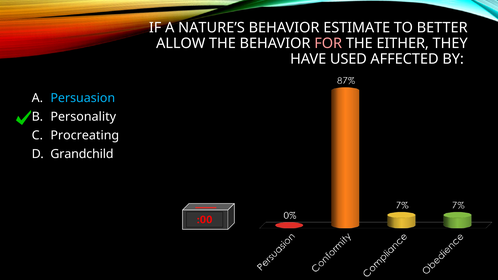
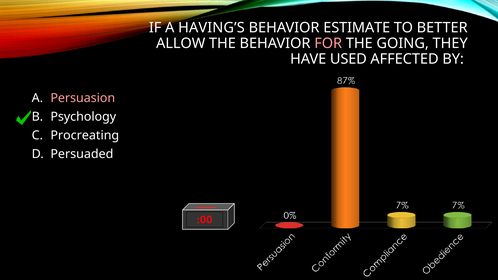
NATURE’S: NATURE’S -> HAVING’S (211, 28)
EITHER: EITHER -> GOING (403, 44)
Persuasion colour: light blue -> pink (83, 98)
Personality: Personality -> Psychology (83, 117)
Grandchild: Grandchild -> Persuaded (82, 154)
